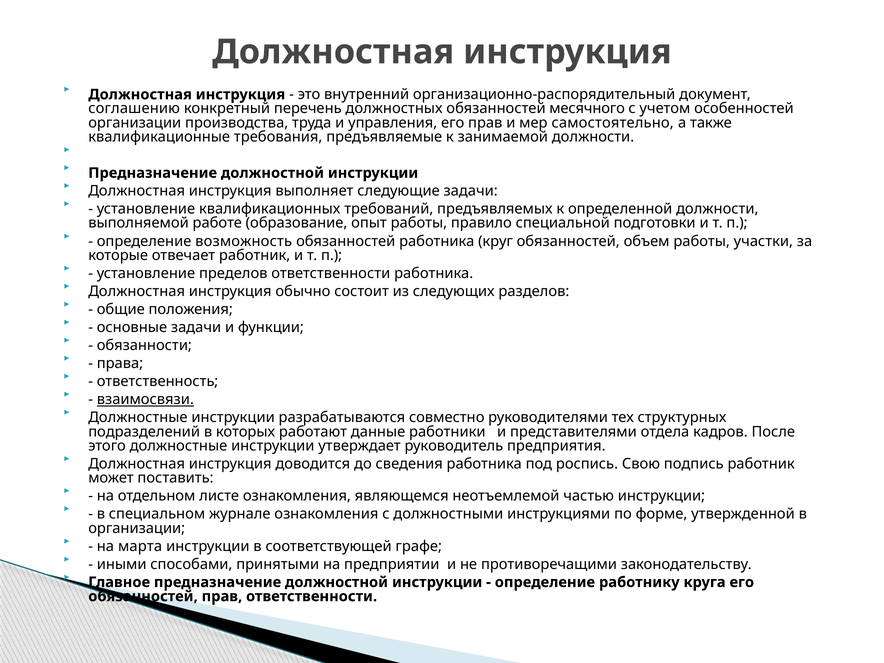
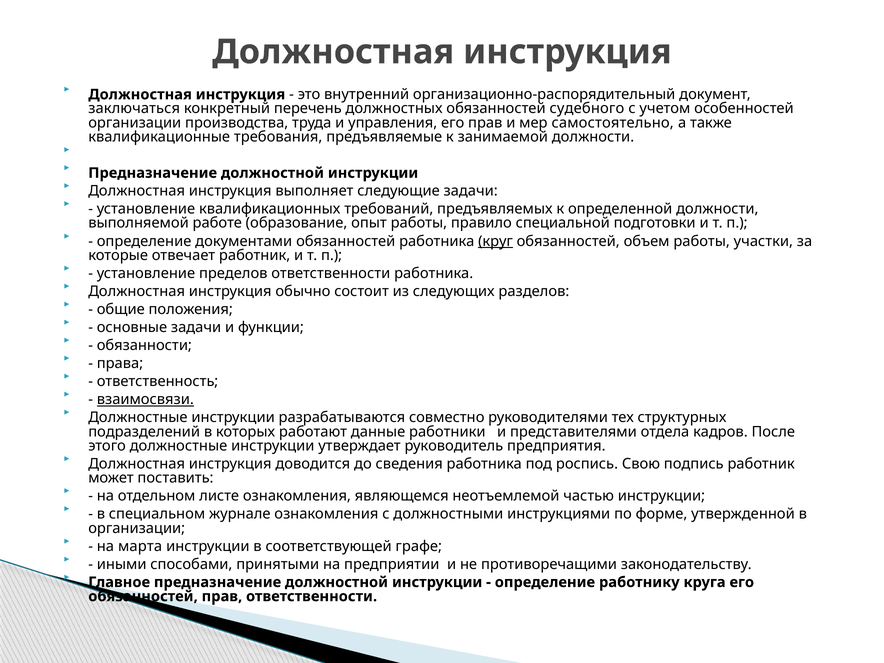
соглашению: соглашению -> заключаться (134, 109)
месячного: месячного -> судебного (587, 109)
возможность: возможность -> документами (244, 241)
круг underline: none -> present (496, 241)
